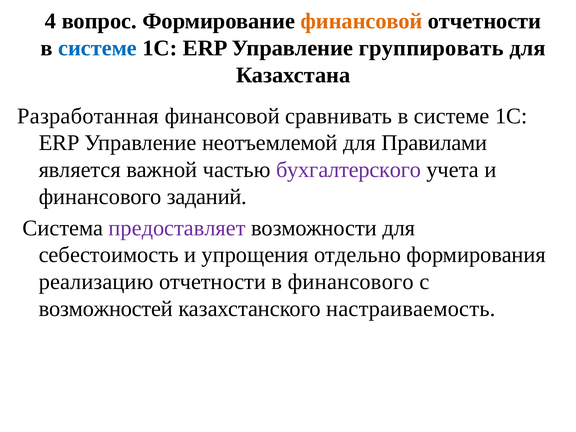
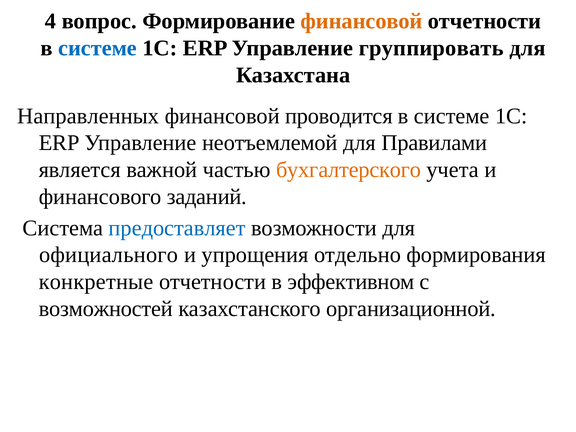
Разработанная: Разработанная -> Направленных (88, 116)
сравнивать: сравнивать -> проводится (339, 116)
бухгалтерского colour: purple -> orange (349, 170)
предоставляет colour: purple -> blue (177, 228)
себестоимость: себестоимость -> официального (109, 255)
реализацию: реализацию -> конкретные (96, 282)
в финансового: финансового -> эффективном (351, 282)
настраиваемость: настраиваемость -> организационной (411, 309)
